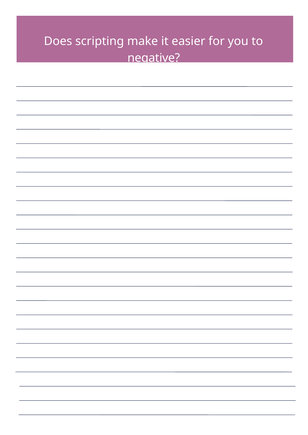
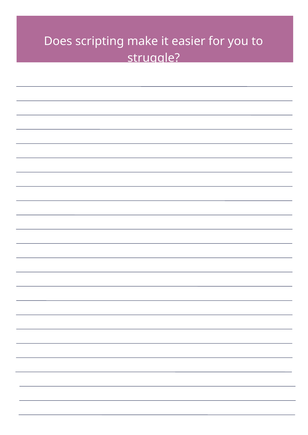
negative: negative -> struggle (154, 58)
